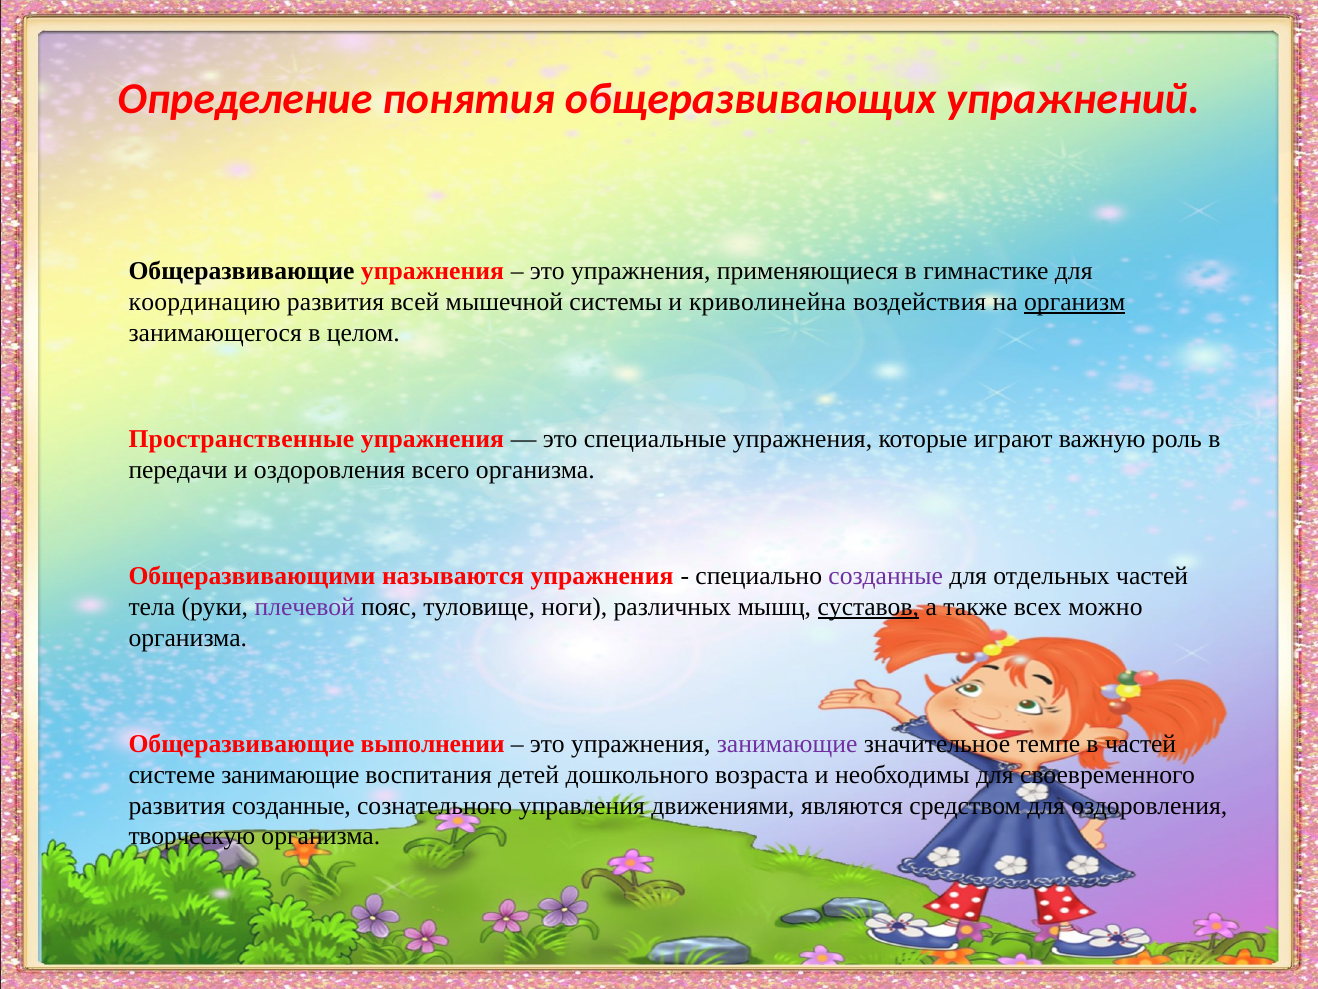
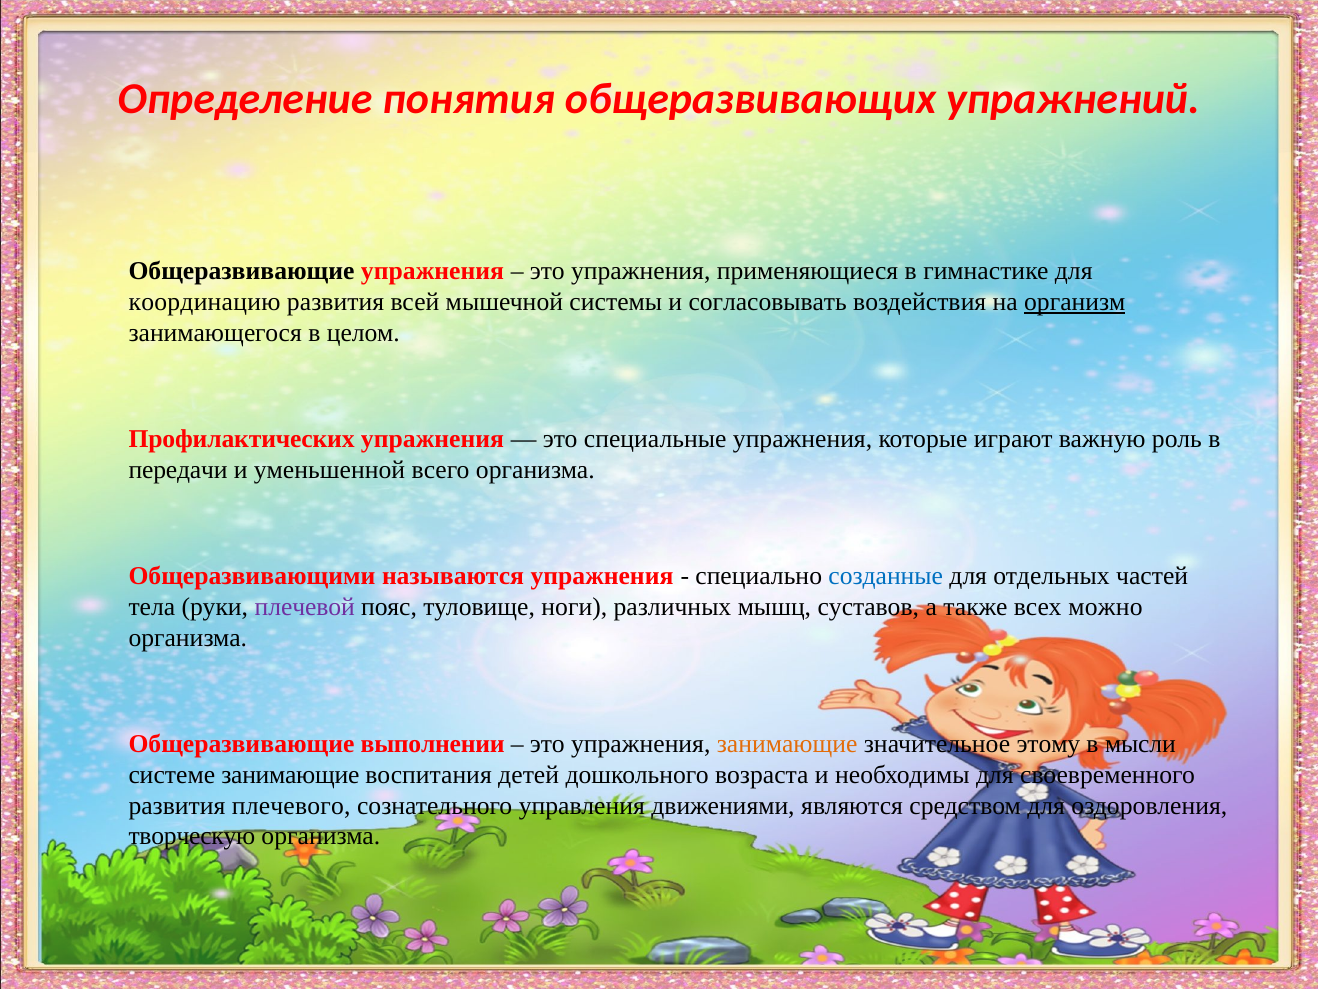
криволинейна: криволинейна -> согласовывать (768, 302)
Пространственные: Пространственные -> Профилактических (242, 439)
и оздоровления: оздоровления -> уменьшенной (330, 470)
созданные colour: purple -> blue (886, 576)
суставов underline: present -> none (868, 607)
занимающие colour: purple -> orange (787, 744)
темпе: темпе -> этому (1048, 744)
в частей: частей -> мысли (1140, 744)
развития созданные: созданные -> плечевого (291, 805)
